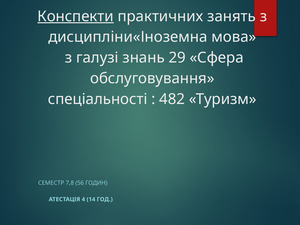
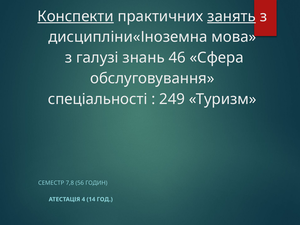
занять underline: none -> present (232, 16)
29: 29 -> 46 (177, 58)
482: 482 -> 249 (172, 99)
